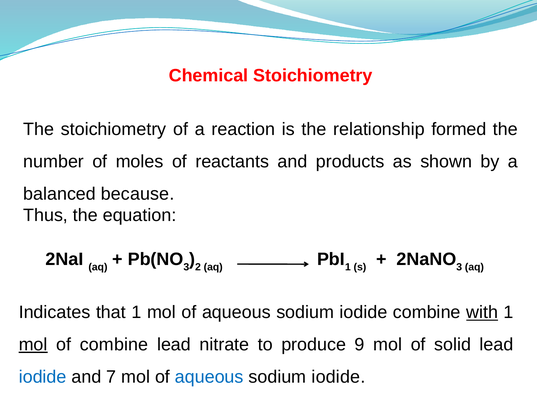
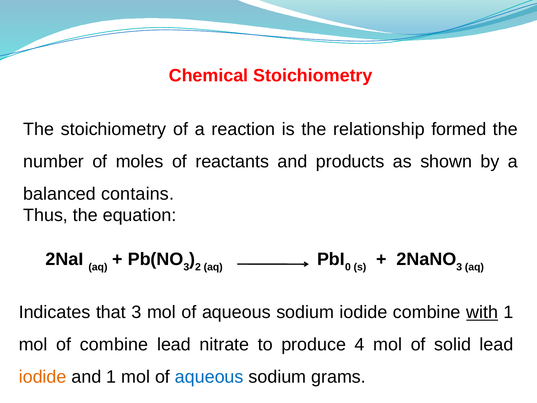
because: because -> contains (138, 194)
1: 1 -> 0 (348, 267)
that 1: 1 -> 3 (136, 312)
mol underline: present -> none (33, 344)
9: 9 -> 4 (360, 344)
iodide colour: blue -> orange (43, 377)
and 7: 7 -> 1 (111, 377)
iodide: iodide -> grams (339, 377)
